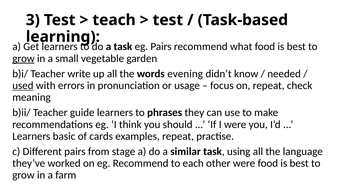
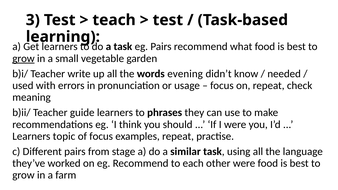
used underline: present -> none (23, 86)
basic: basic -> topic (64, 136)
of cards: cards -> focus (101, 136)
